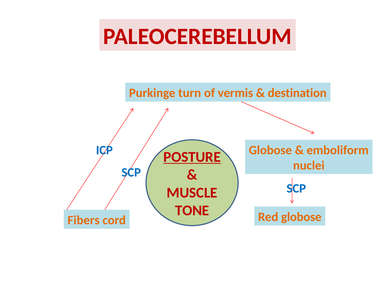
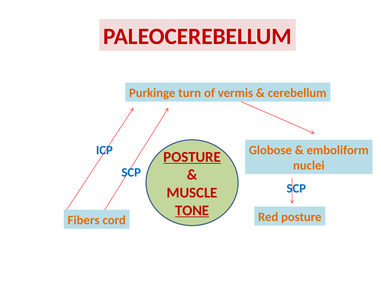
destination: destination -> cerebellum (297, 93)
TONE underline: none -> present (192, 210)
Red globose: globose -> posture (301, 217)
